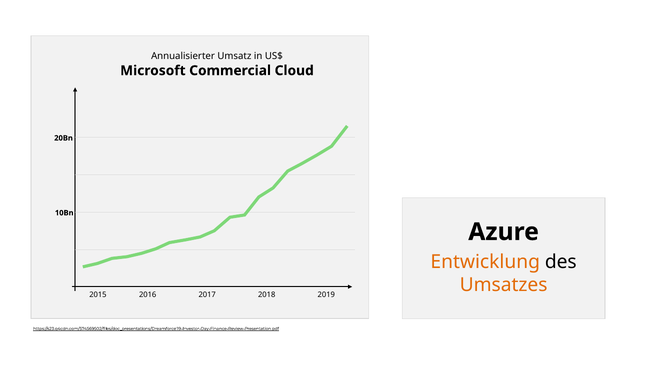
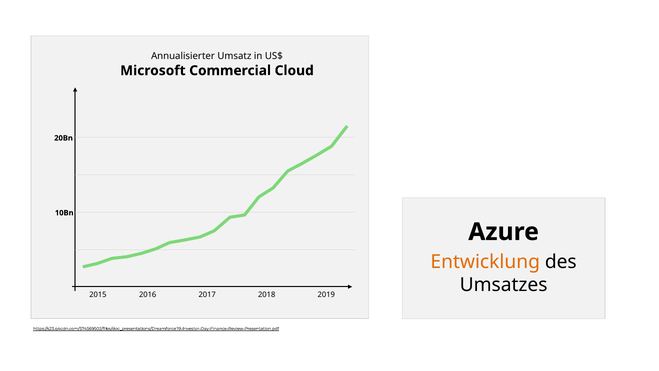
Umsatzes colour: orange -> black (504, 285)
